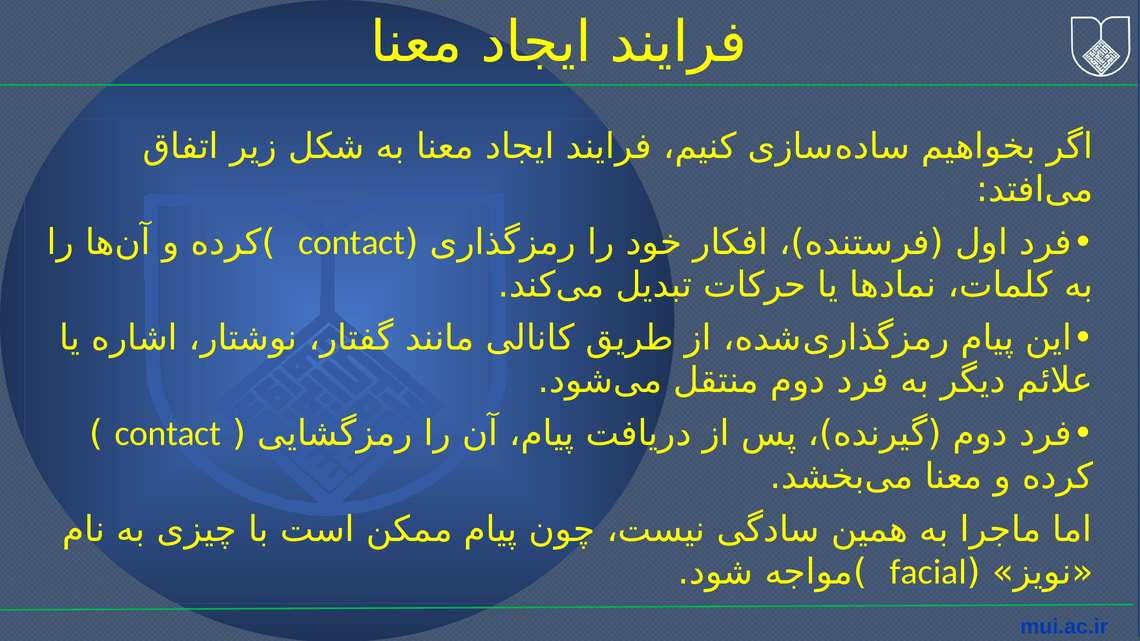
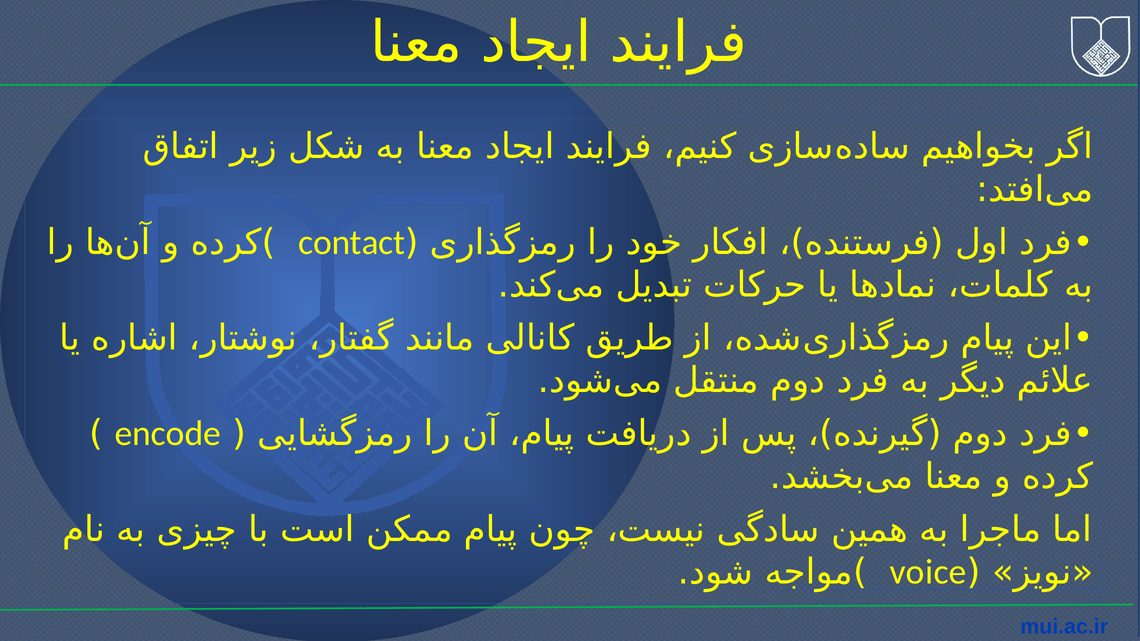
contact: contact -> encode (168, 434)
facial: facial -> voice (928, 572)
